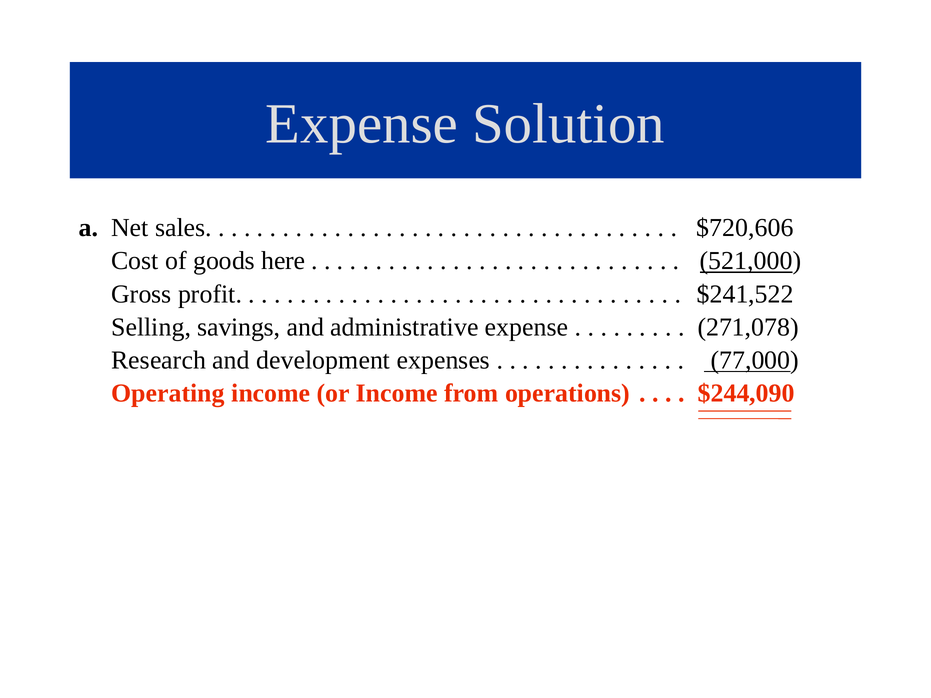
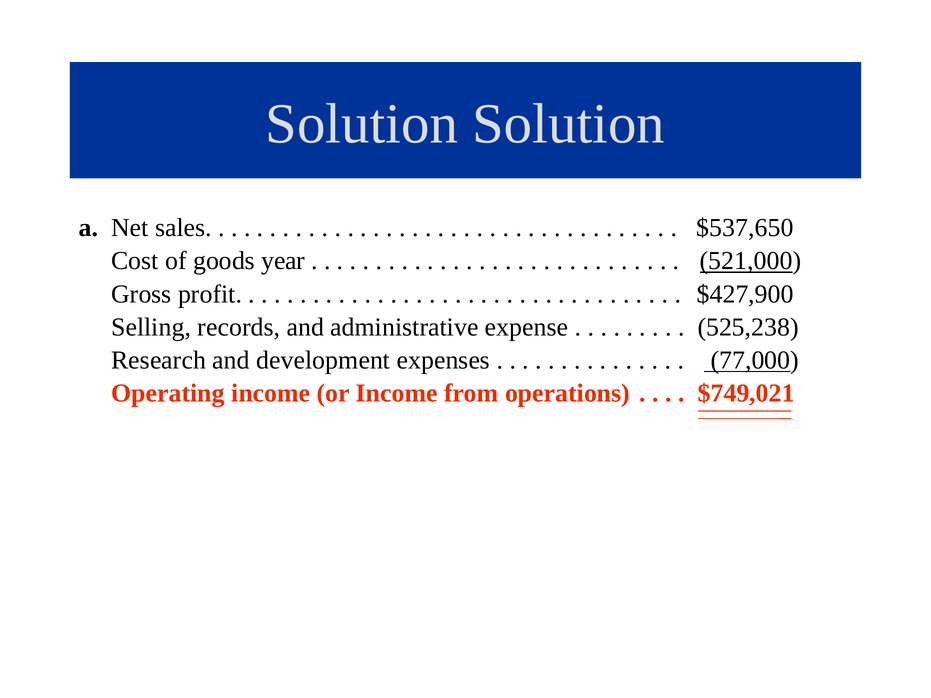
Expense: Expense -> Solution (362, 124)
$720,606: $720,606 -> $537,650 (745, 228)
here: here -> year (283, 261)
$241,522: $241,522 -> $427,900 (745, 294)
savings: savings -> records (239, 327)
271,078: 271,078 -> 525,238 (748, 327)
$244,090: $244,090 -> $749,021 (746, 393)
